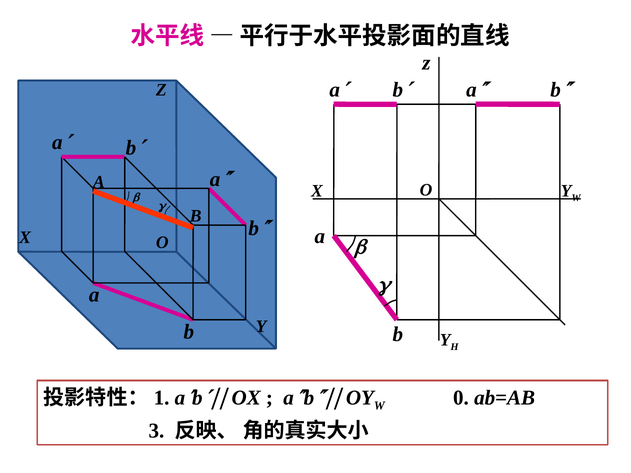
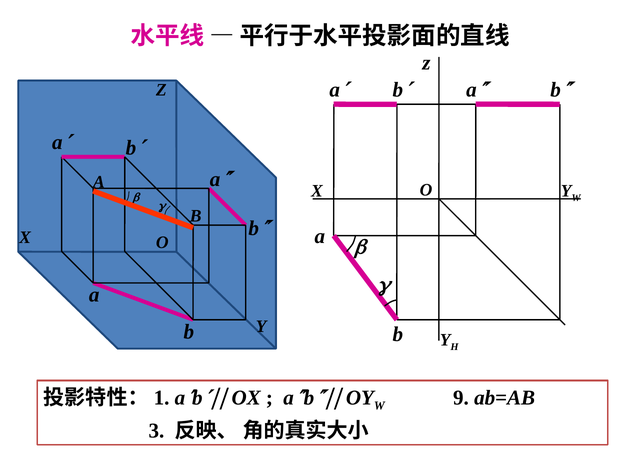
0: 0 -> 9 (461, 398)
